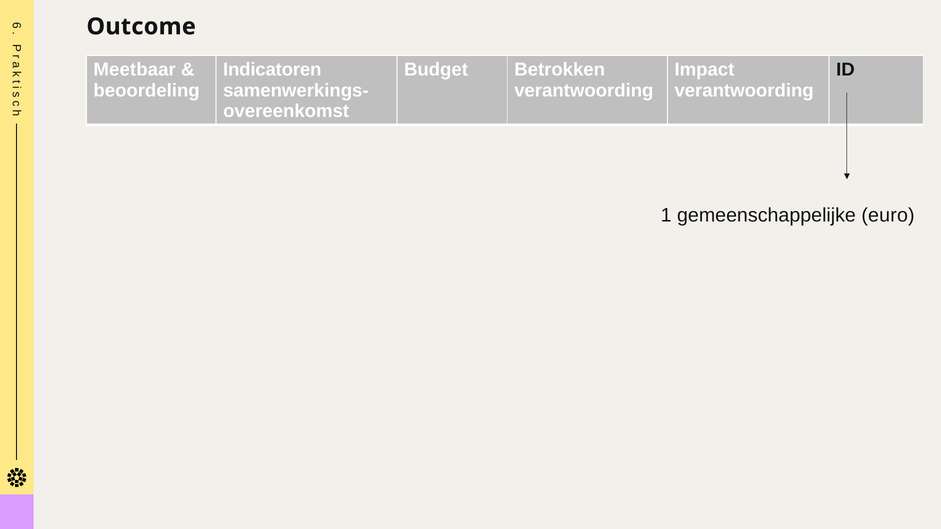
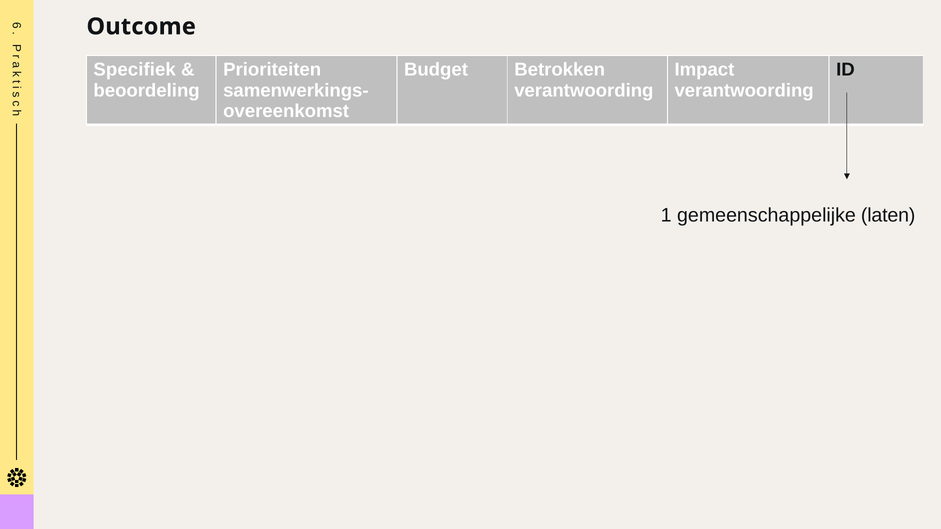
Meetbaar: Meetbaar -> Specifiek (135, 70)
Indicatoren: Indicatoren -> Prioriteiten (272, 70)
euro: euro -> laten (888, 215)
